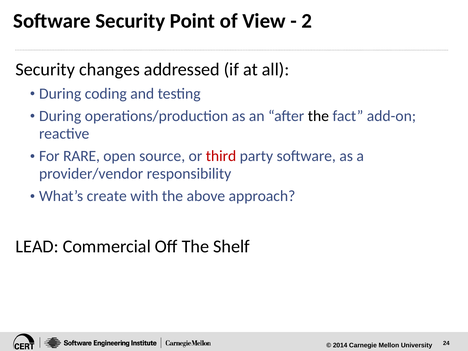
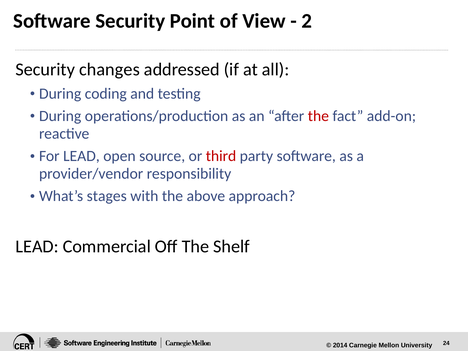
the colour: black -> red (318, 116)
For RARE: RARE -> LEAD (81, 156)
create: create -> stages (107, 196)
